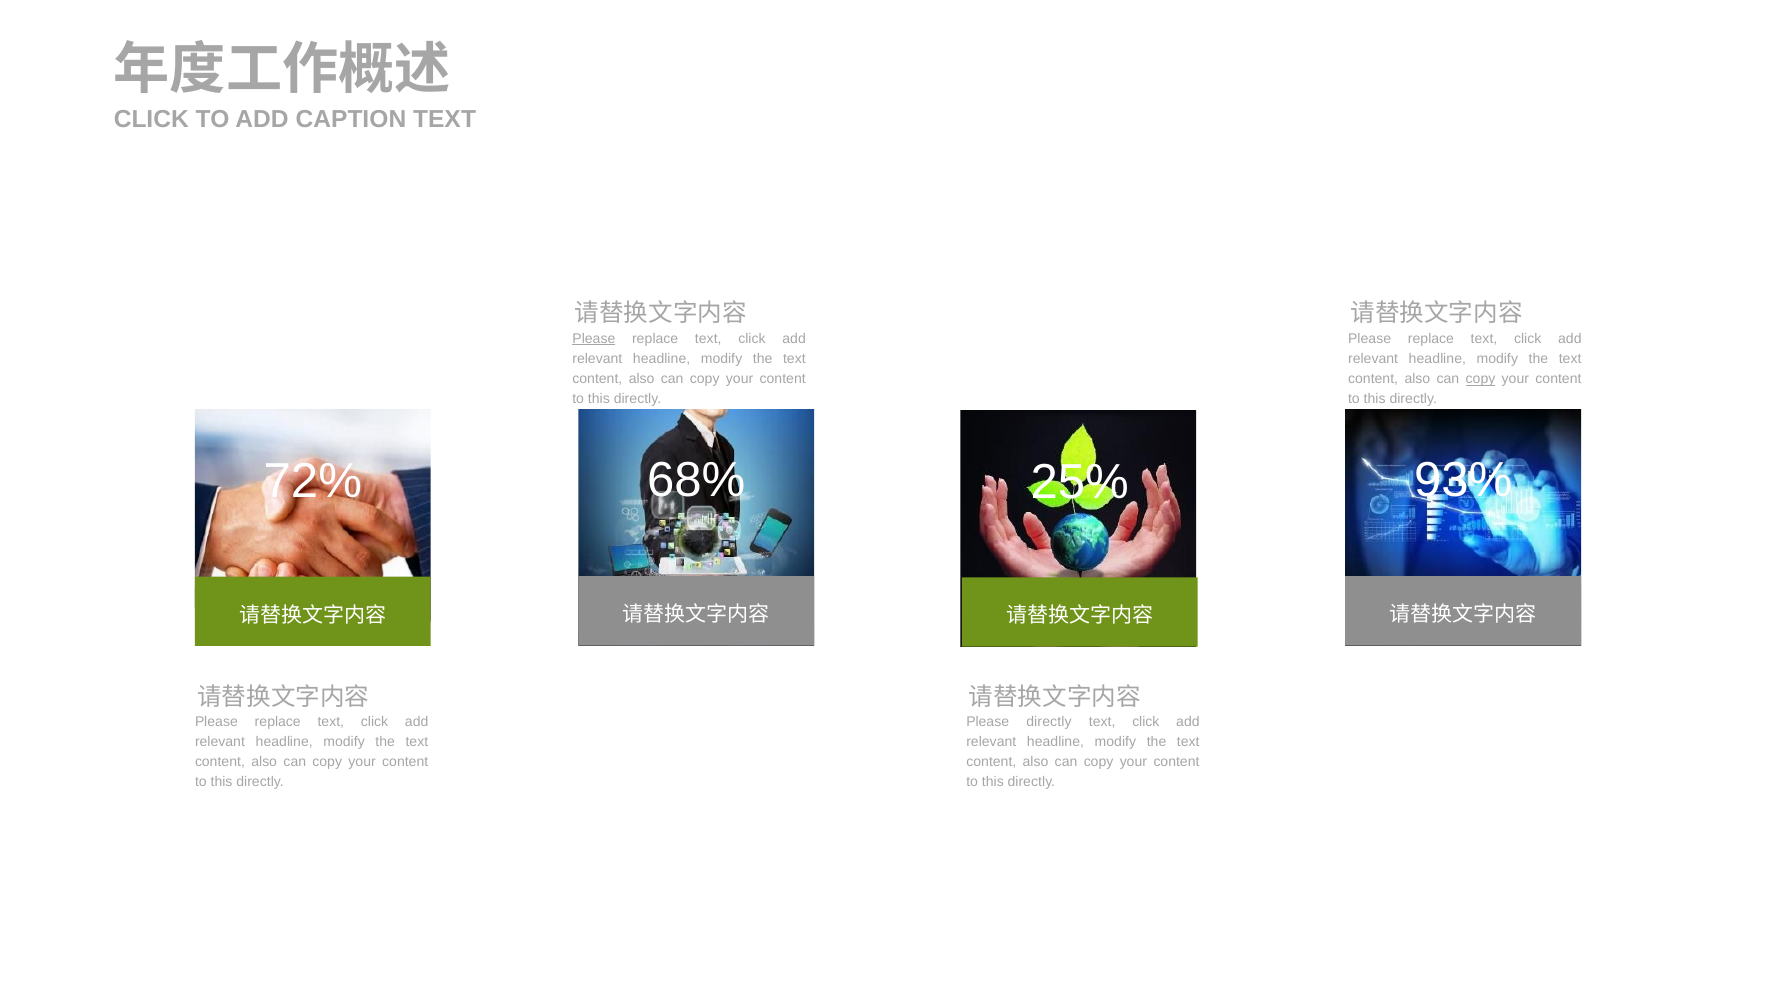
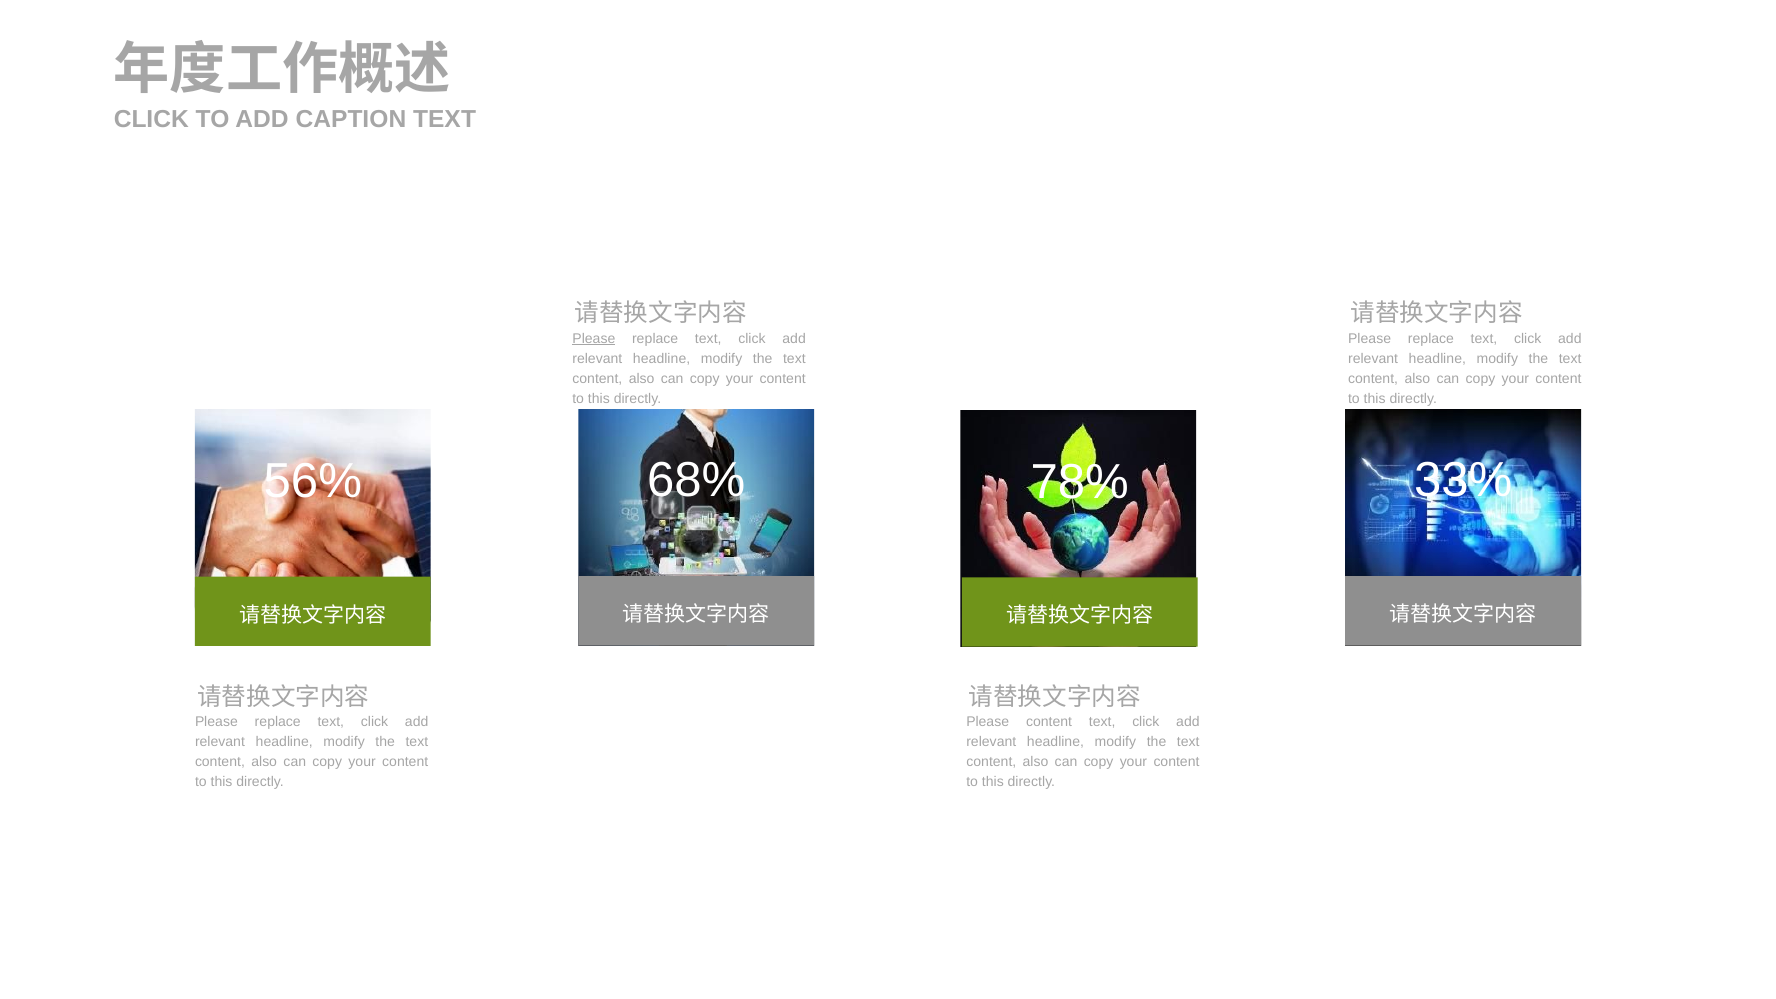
copy underline: present -> none (1480, 379)
93%: 93% -> 33% (1463, 481)
72%: 72% -> 56% (313, 481)
25%: 25% -> 78% (1080, 482)
Please directly: directly -> content (1049, 722)
